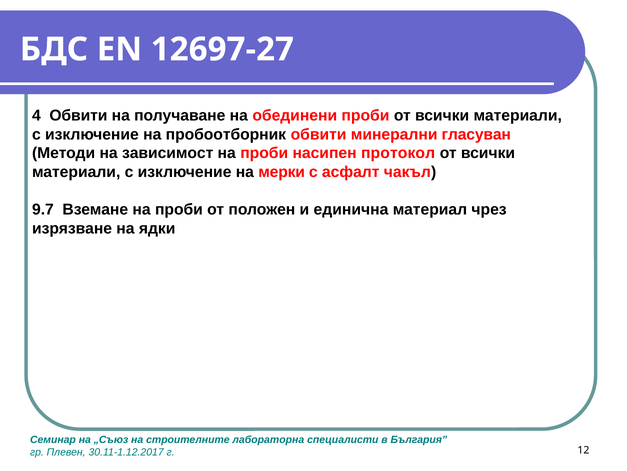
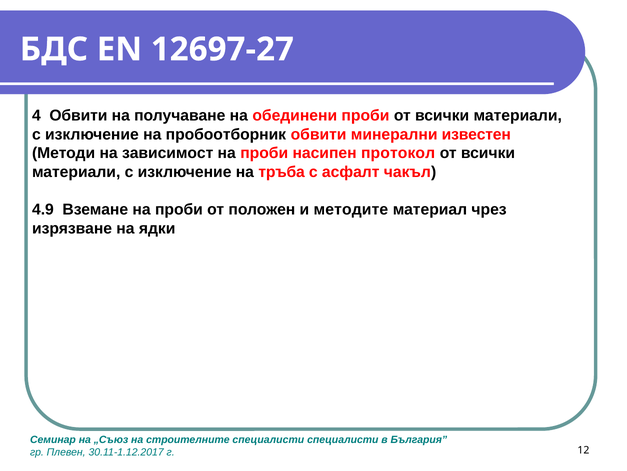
гласуван: гласуван -> известен (476, 134)
мерки: мерки -> тръба (282, 172)
9.7: 9.7 -> 4.9 (43, 209)
единична: единична -> методите (351, 209)
строителните лабораторна: лабораторна -> специалисти (268, 439)
